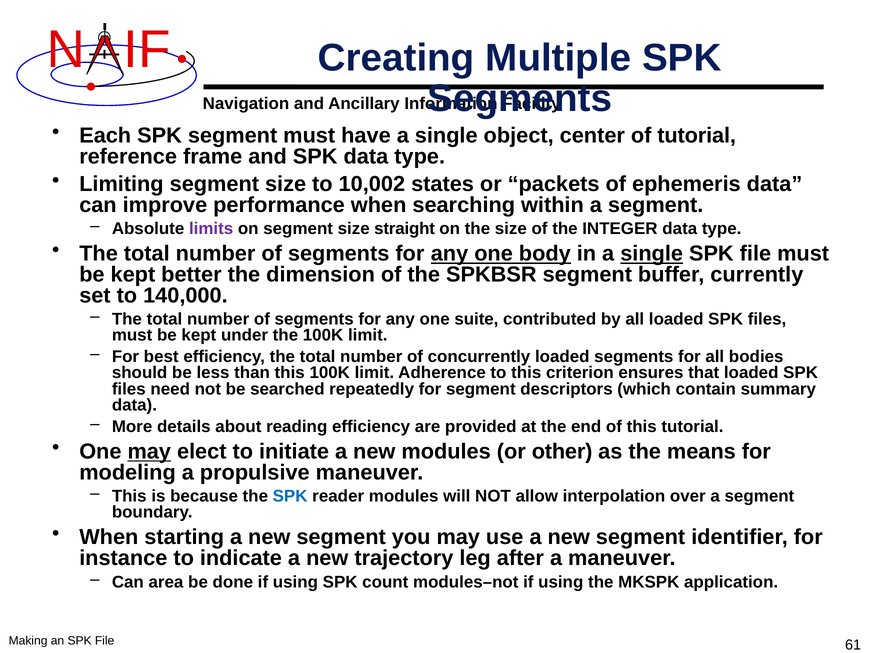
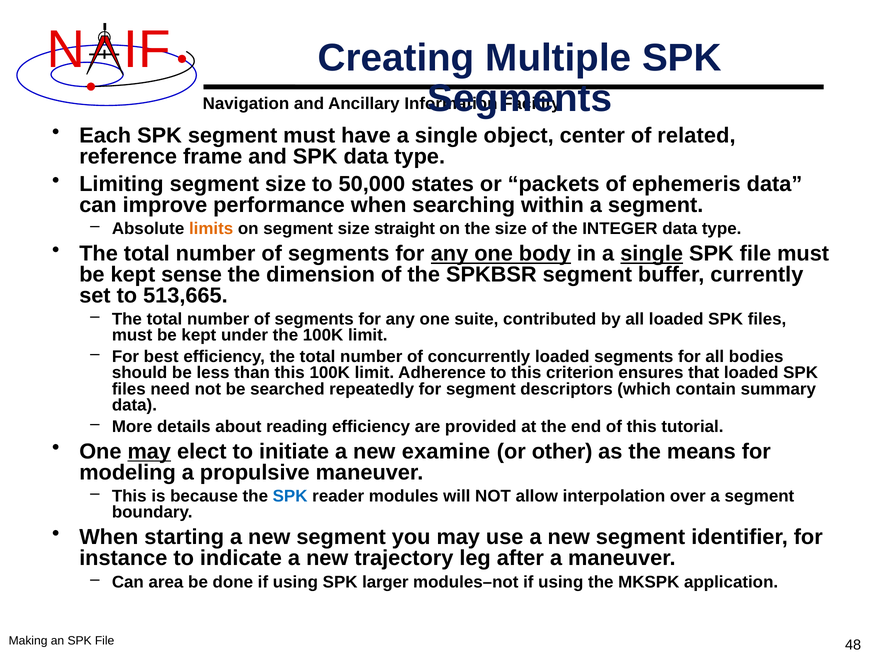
of tutorial: tutorial -> related (697, 136)
10,002: 10,002 -> 50,000 (372, 184)
limits colour: purple -> orange (211, 229)
better: better -> sense (192, 275)
140,000: 140,000 -> 513,665 (185, 296)
new modules: modules -> examine (446, 452)
count: count -> larger (385, 582)
61: 61 -> 48 (853, 646)
